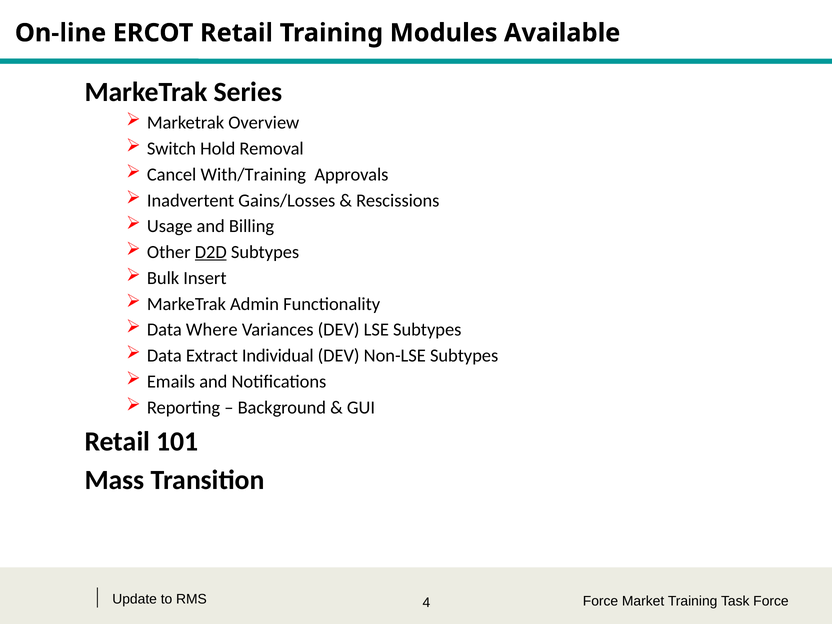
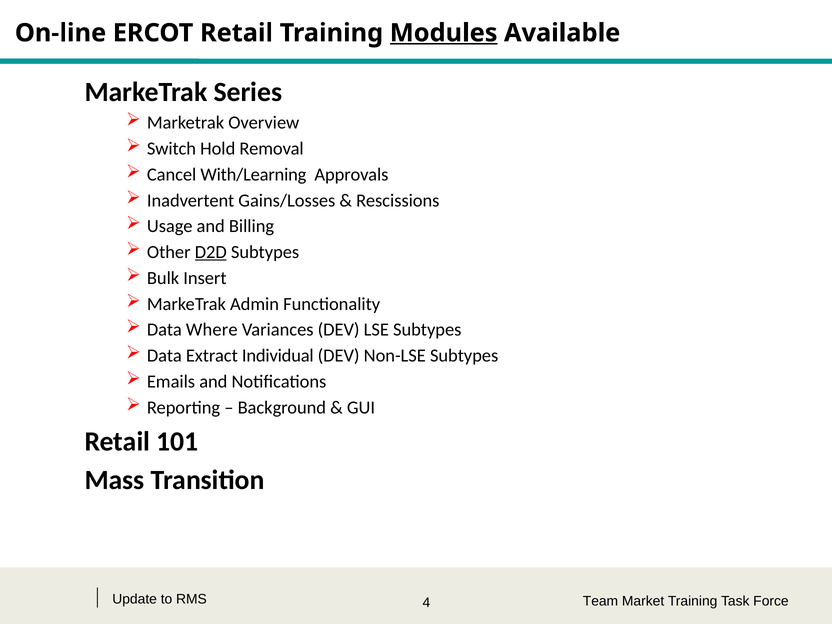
Modules underline: none -> present (444, 33)
With/Training: With/Training -> With/Learning (253, 175)
Force: Force -> Team (600, 601)
